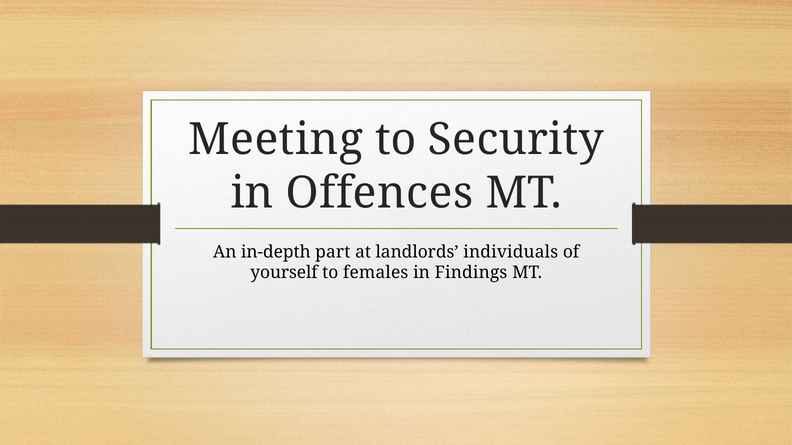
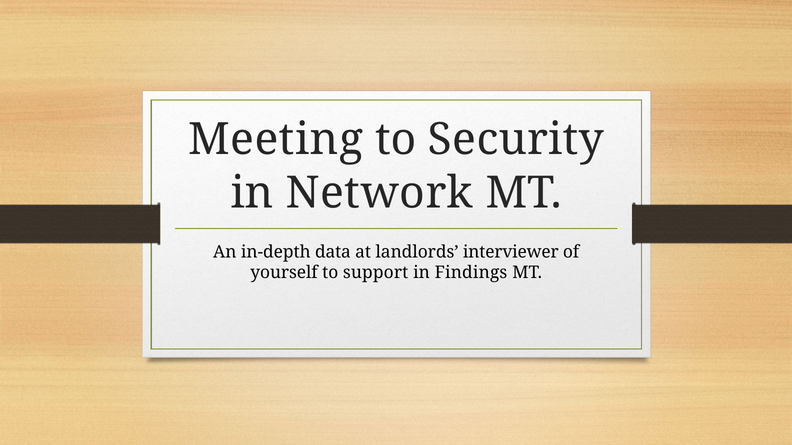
Offences: Offences -> Network (379, 193)
part: part -> data (333, 252)
individuals: individuals -> interviewer (511, 252)
females: females -> support (376, 273)
